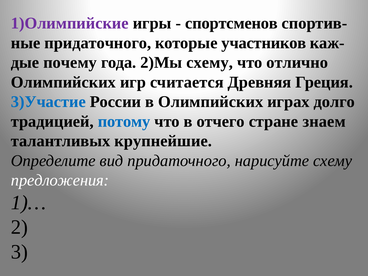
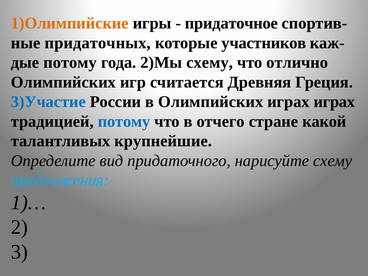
1)Олимпийские colour: purple -> orange (70, 23)
спортсменов: спортсменов -> придаточное (231, 23)
придаточного: придаточного -> придаточных (98, 43)
почему: почему -> потому (70, 63)
играх долго: долго -> играх (334, 102)
знаем: знаем -> какой (324, 121)
предложения colour: white -> light blue (60, 180)
